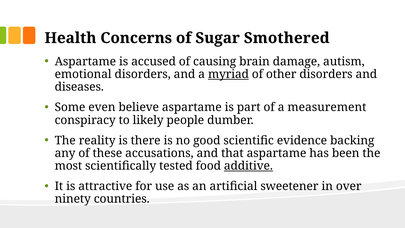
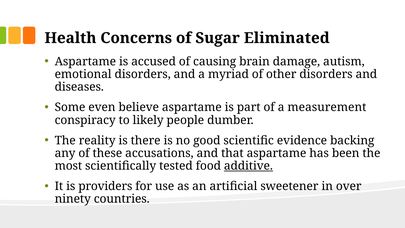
Smothered: Smothered -> Eliminated (287, 38)
myriad underline: present -> none (228, 74)
attractive: attractive -> providers (105, 186)
